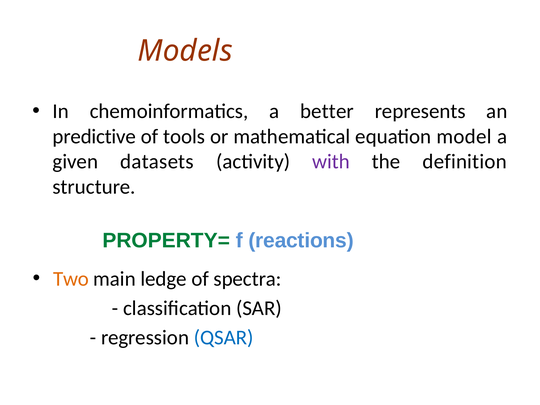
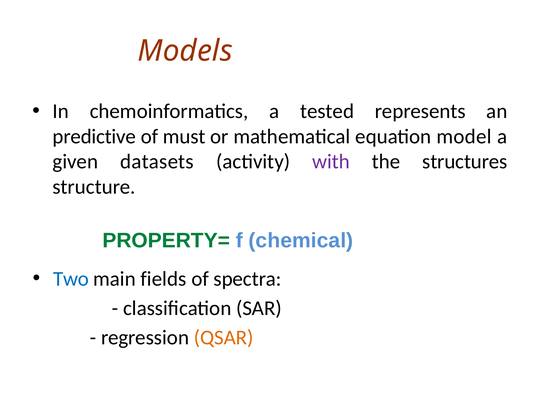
better: better -> tested (327, 111)
tools: tools -> must (184, 136)
definition: definition -> structures (465, 162)
reactions: reactions -> chemical (301, 241)
Two colour: orange -> blue (71, 279)
ledge: ledge -> fields (163, 279)
QSAR colour: blue -> orange (224, 338)
